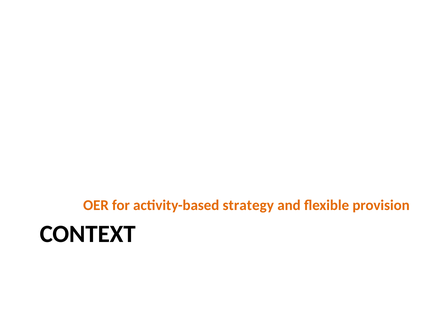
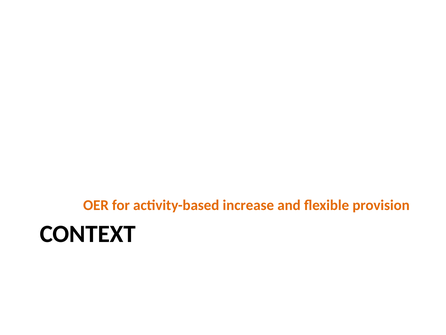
strategy: strategy -> increase (248, 205)
